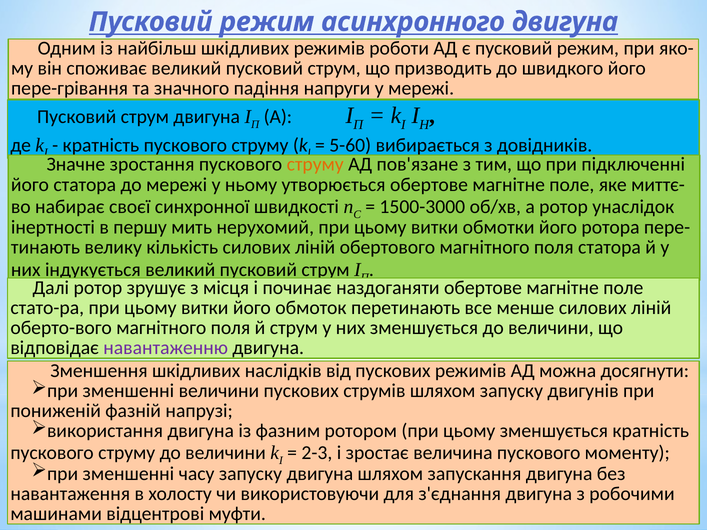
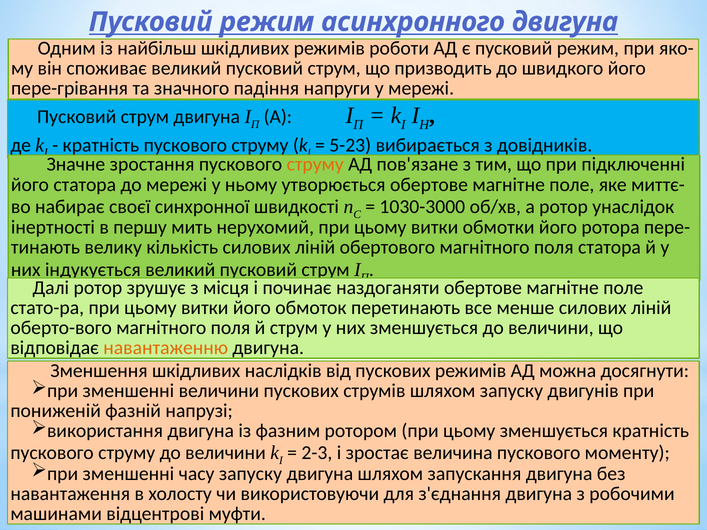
5-60: 5-60 -> 5-23 (350, 145)
1500-3000: 1500-3000 -> 1030-3000 (422, 207)
навантаженню colour: purple -> orange (166, 348)
